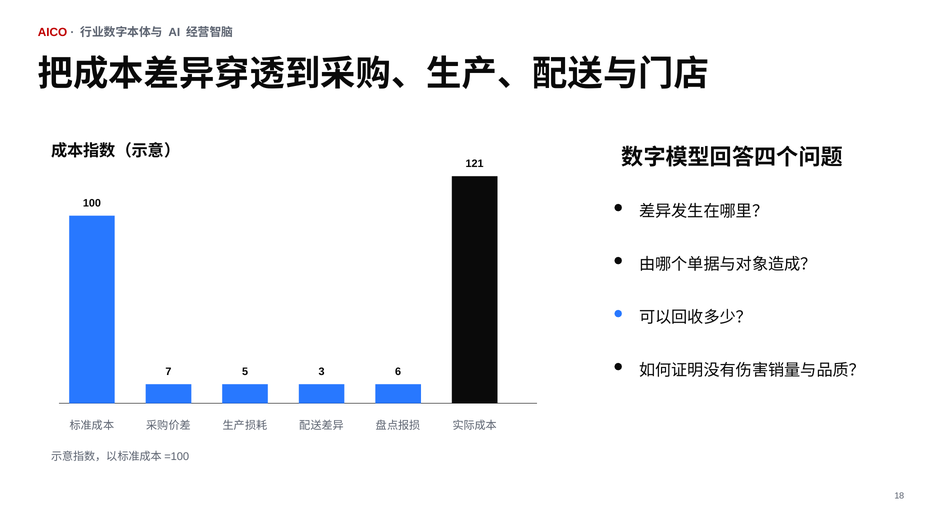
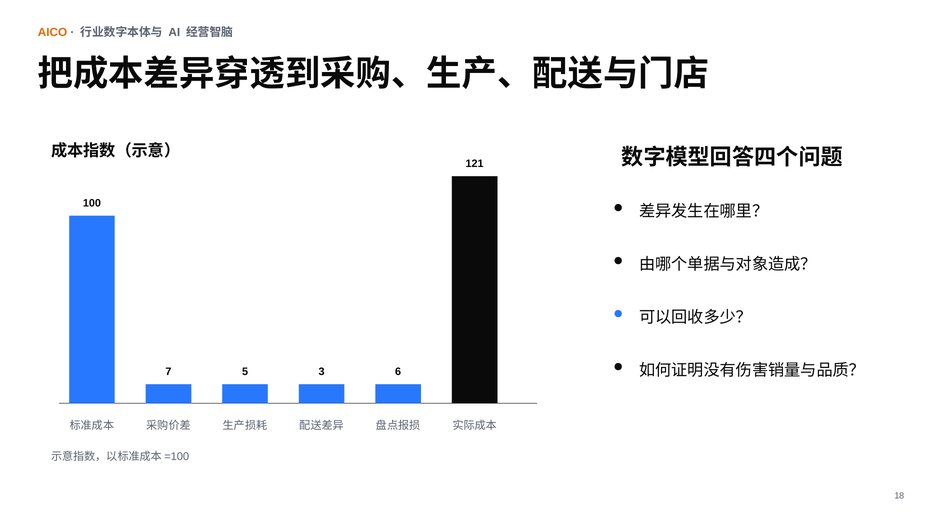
AICO colour: red -> orange (53, 32)
